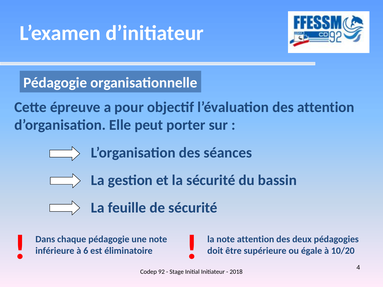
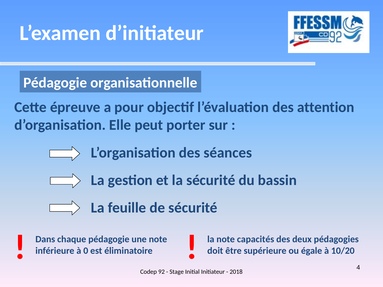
note attention: attention -> capacités (256, 239)
6: 6 -> 0 (86, 251)
